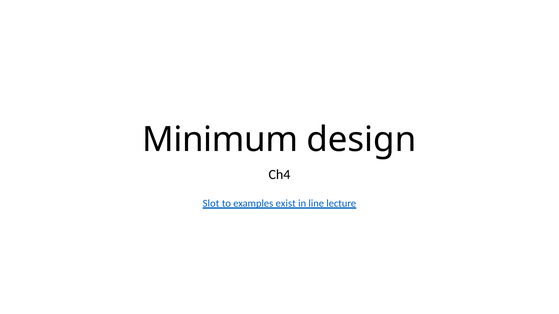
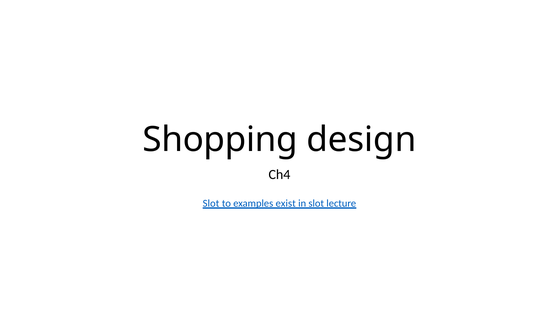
Minimum: Minimum -> Shopping (220, 140)
in line: line -> slot (316, 204)
